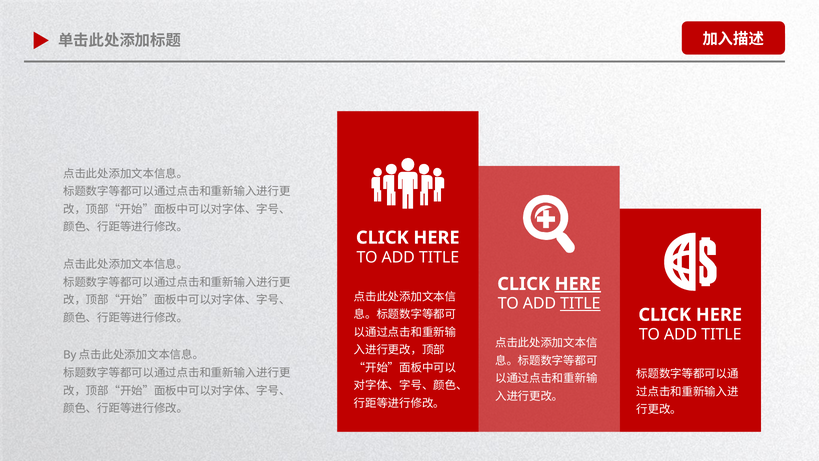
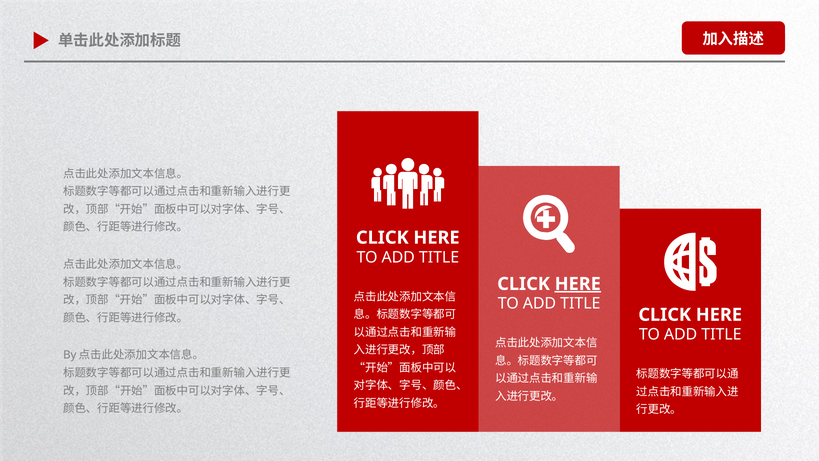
TITLE underline: present -> none (580, 303)
